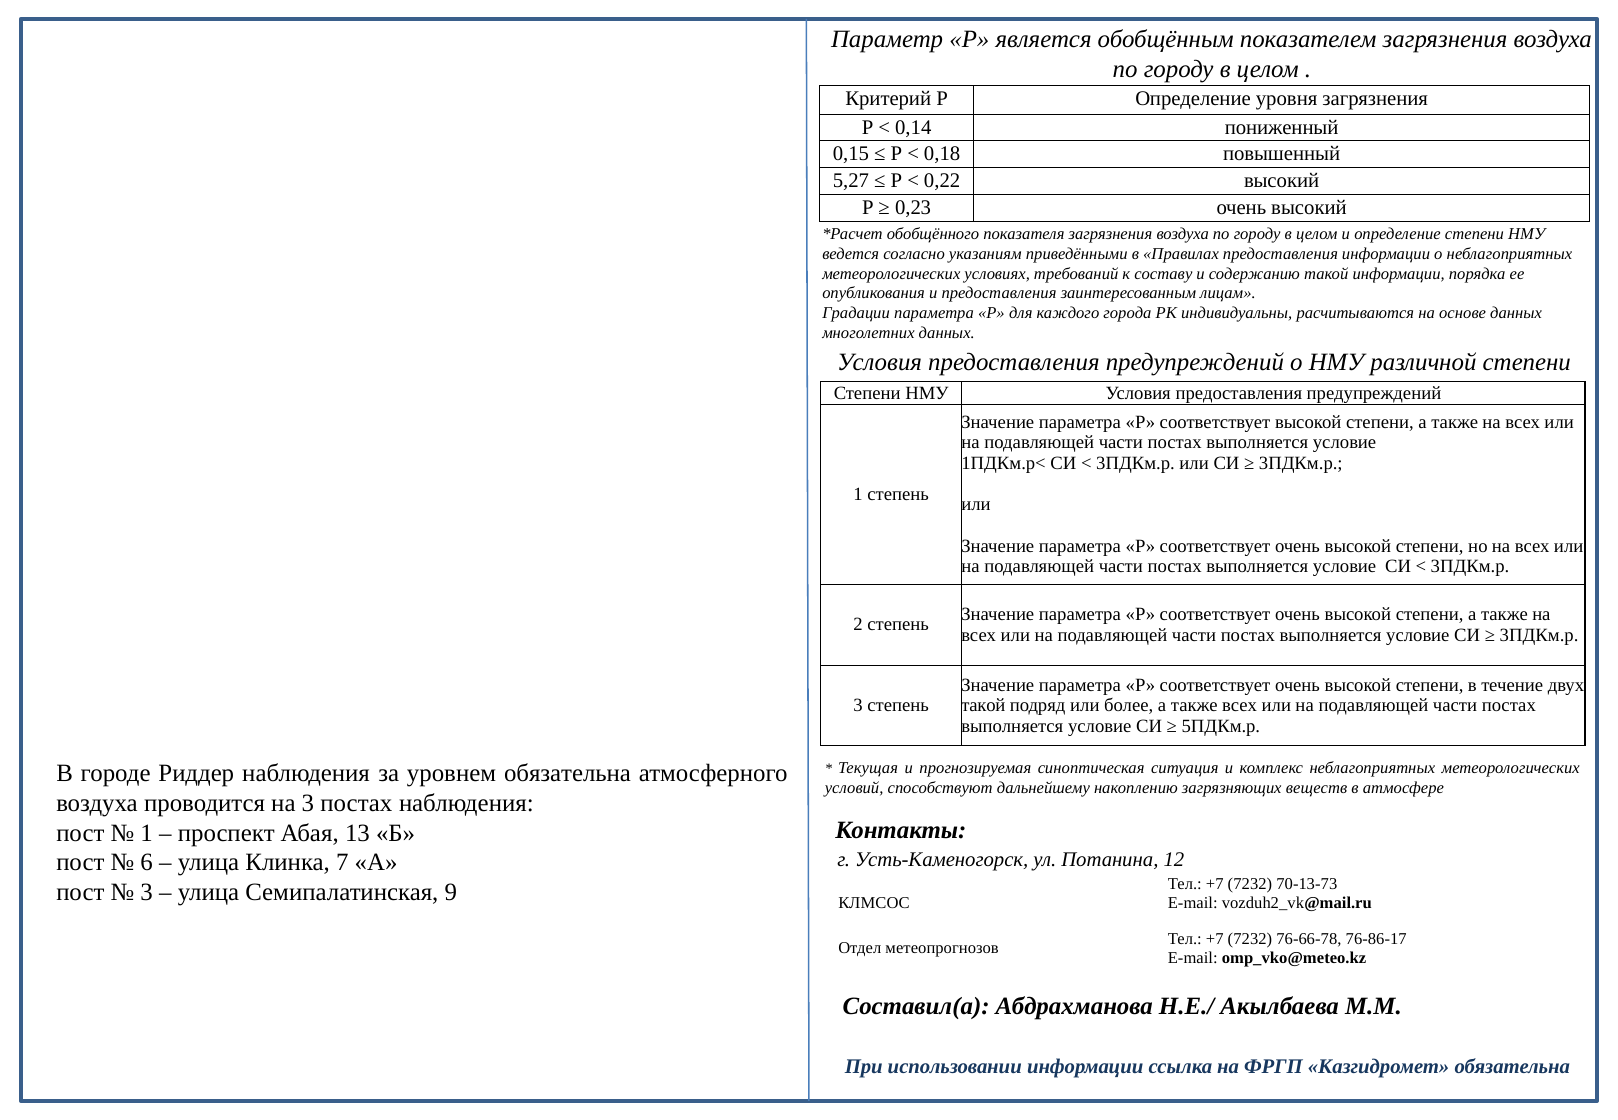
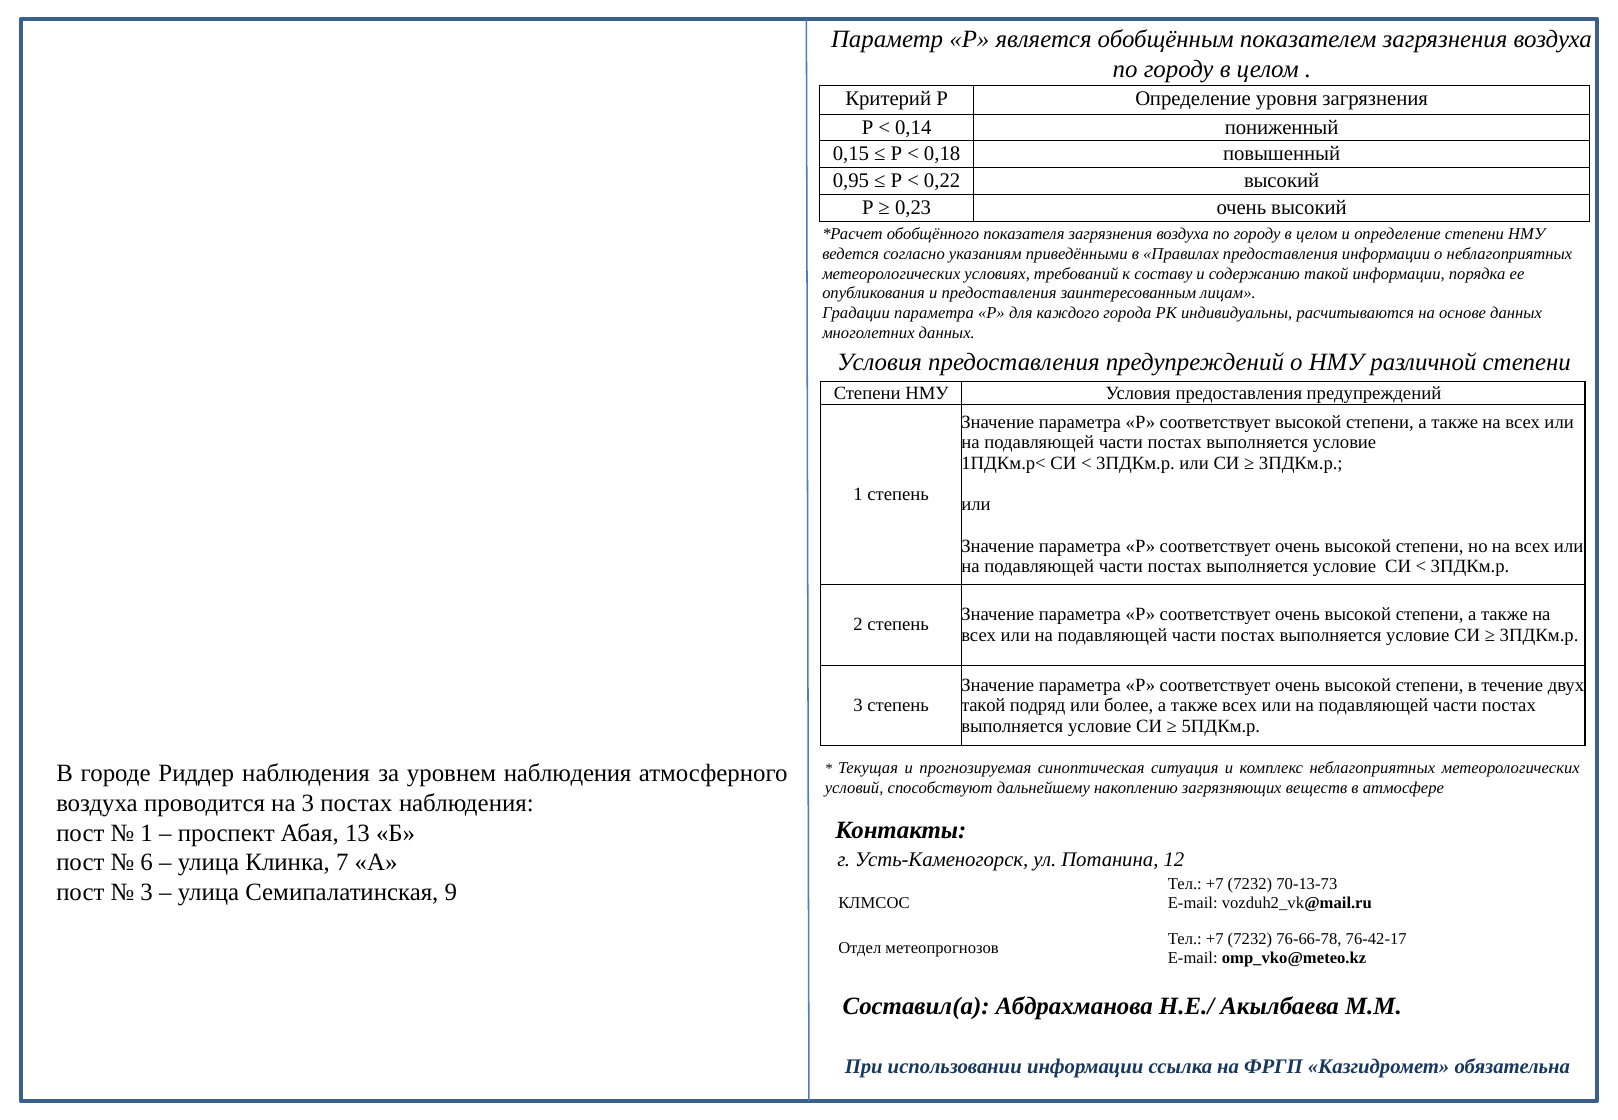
5,27: 5,27 -> 0,95 (851, 181)
уровнем обязательна: обязательна -> наблюдения (568, 773)
76-86-17: 76-86-17 -> 76-42-17 (1376, 939)
